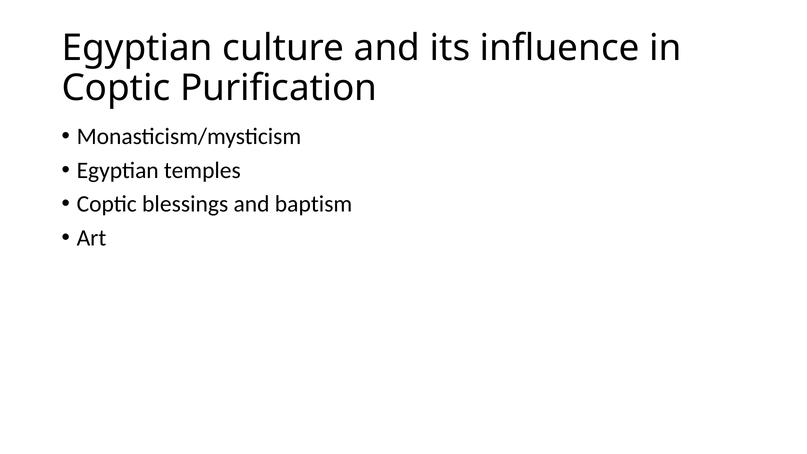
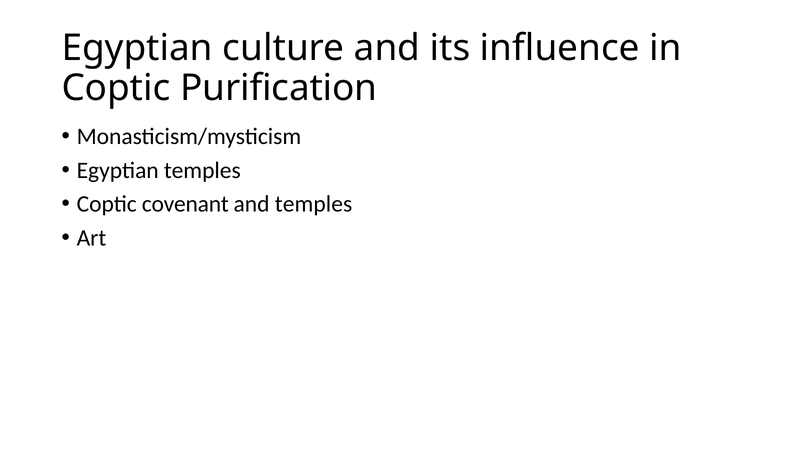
blessings: blessings -> covenant (185, 204)
and baptism: baptism -> temples (314, 204)
